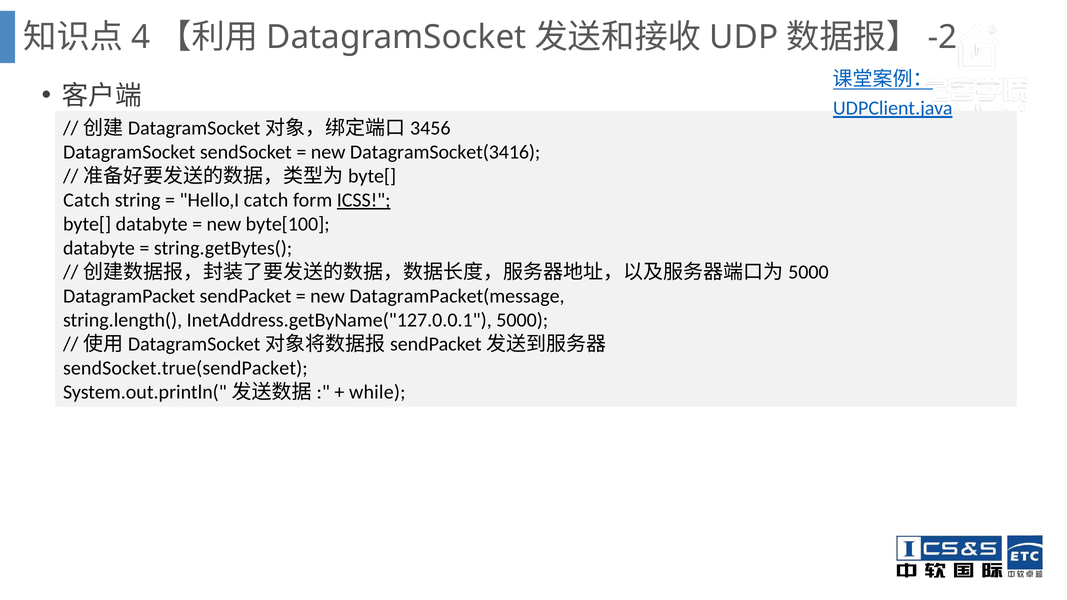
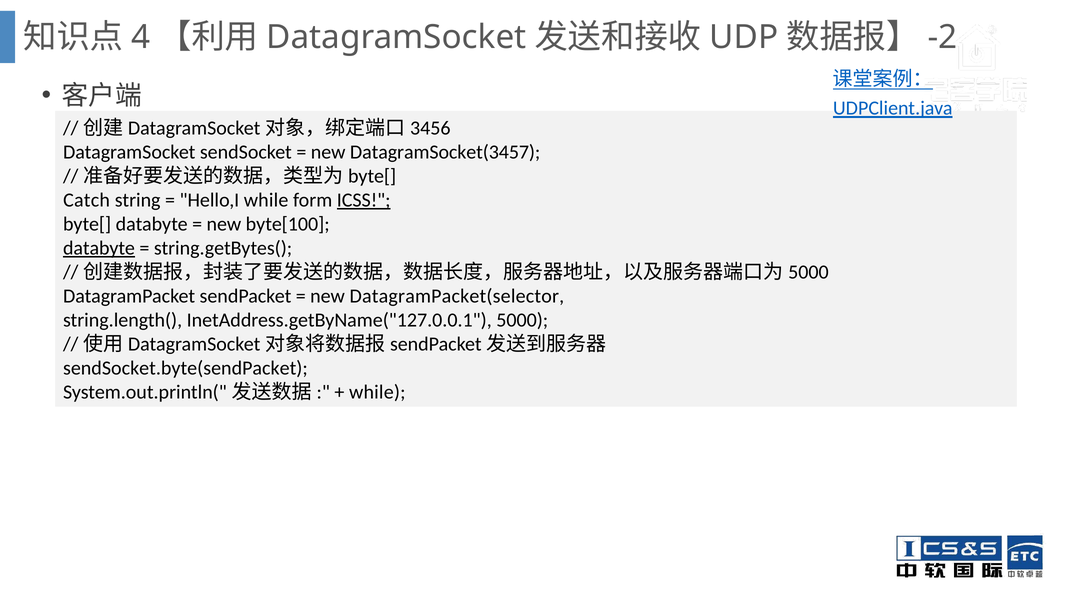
DatagramSocket(3416: DatagramSocket(3416 -> DatagramSocket(3457 (445, 152)
Hello,I catch: catch -> while (266, 200)
databyte underline: none -> present (99, 248)
DatagramPacket(message: DatagramPacket(message -> DatagramPacket(selector (457, 296)
sendSocket.true(sendPacket: sendSocket.true(sendPacket -> sendSocket.byte(sendPacket (185, 368)
